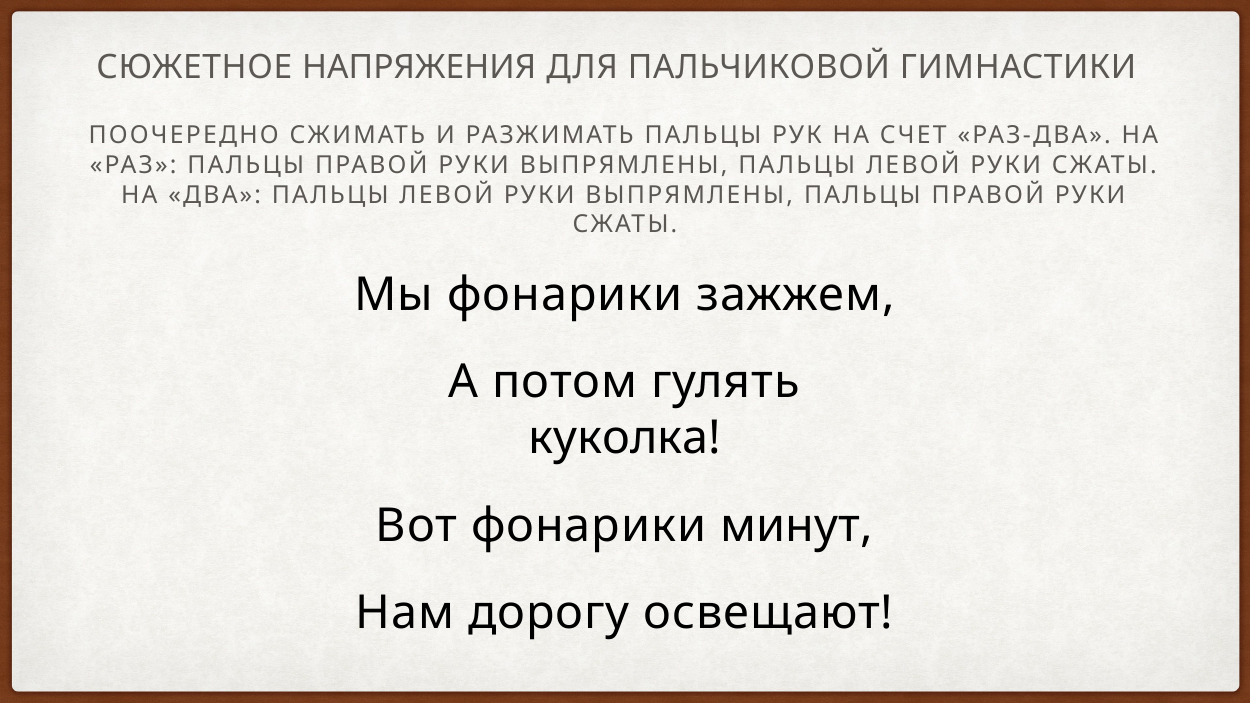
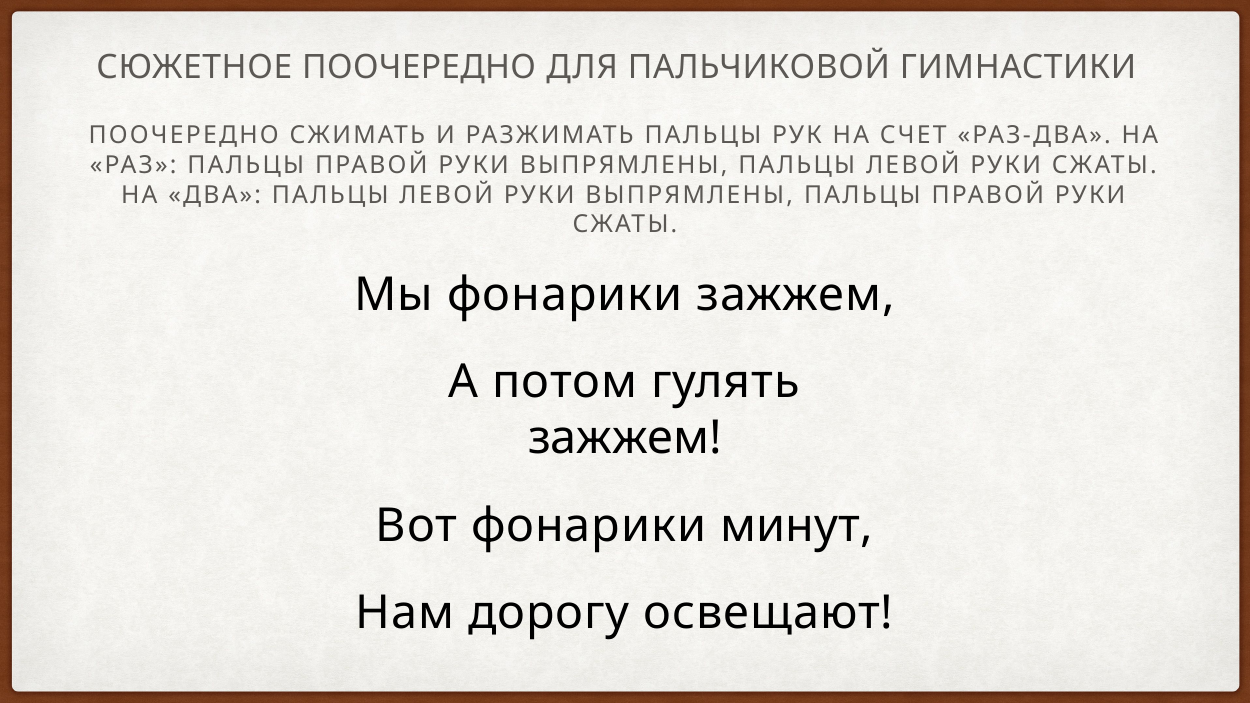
СЮЖЕТНОЕ НАПРЯЖЕНИЯ: НАПРЯЖЕНИЯ -> ПООЧЕРЕДНО (419, 67)
куколка: куколка -> зажжем (625, 439)
